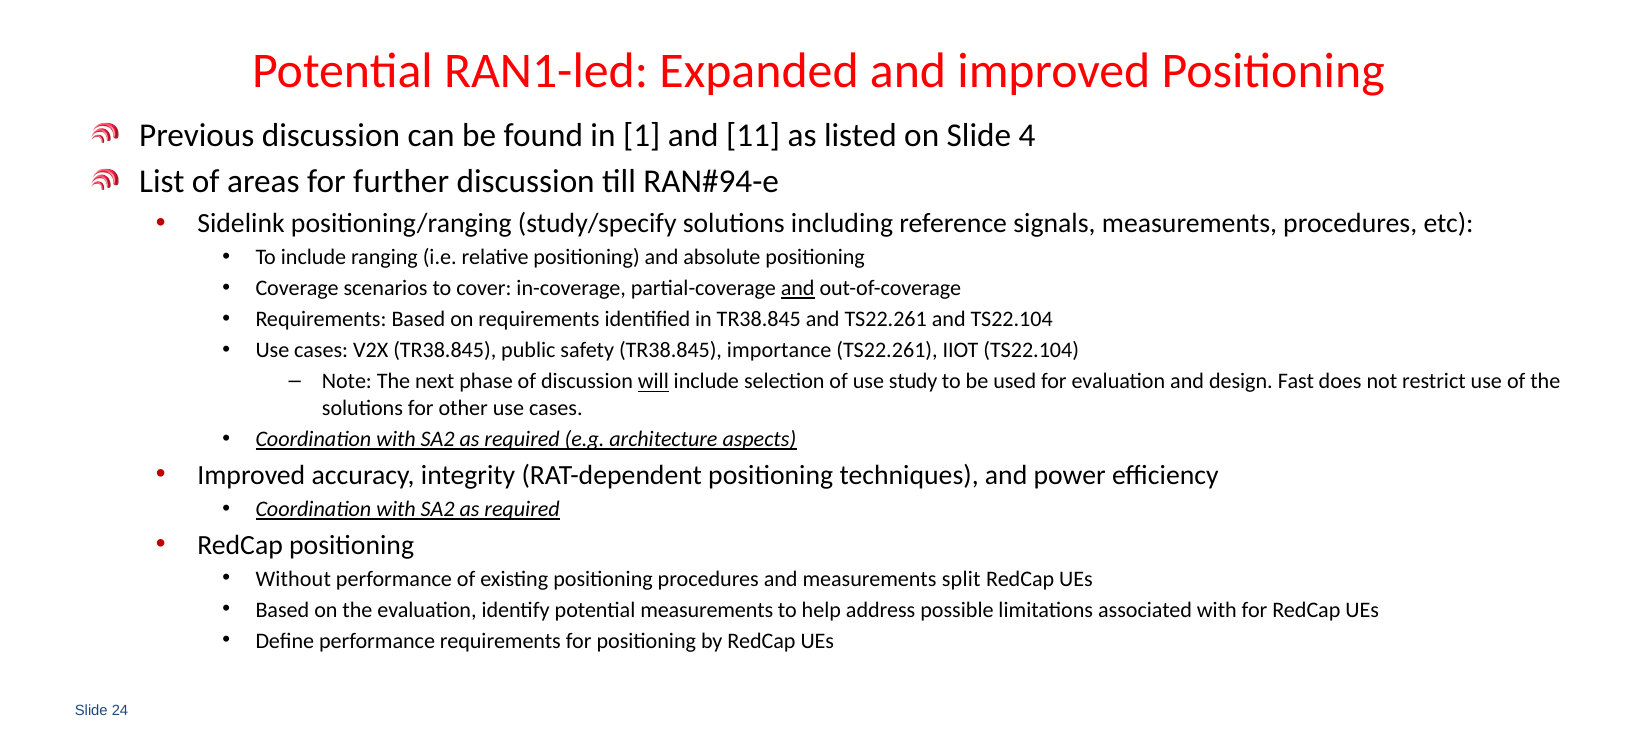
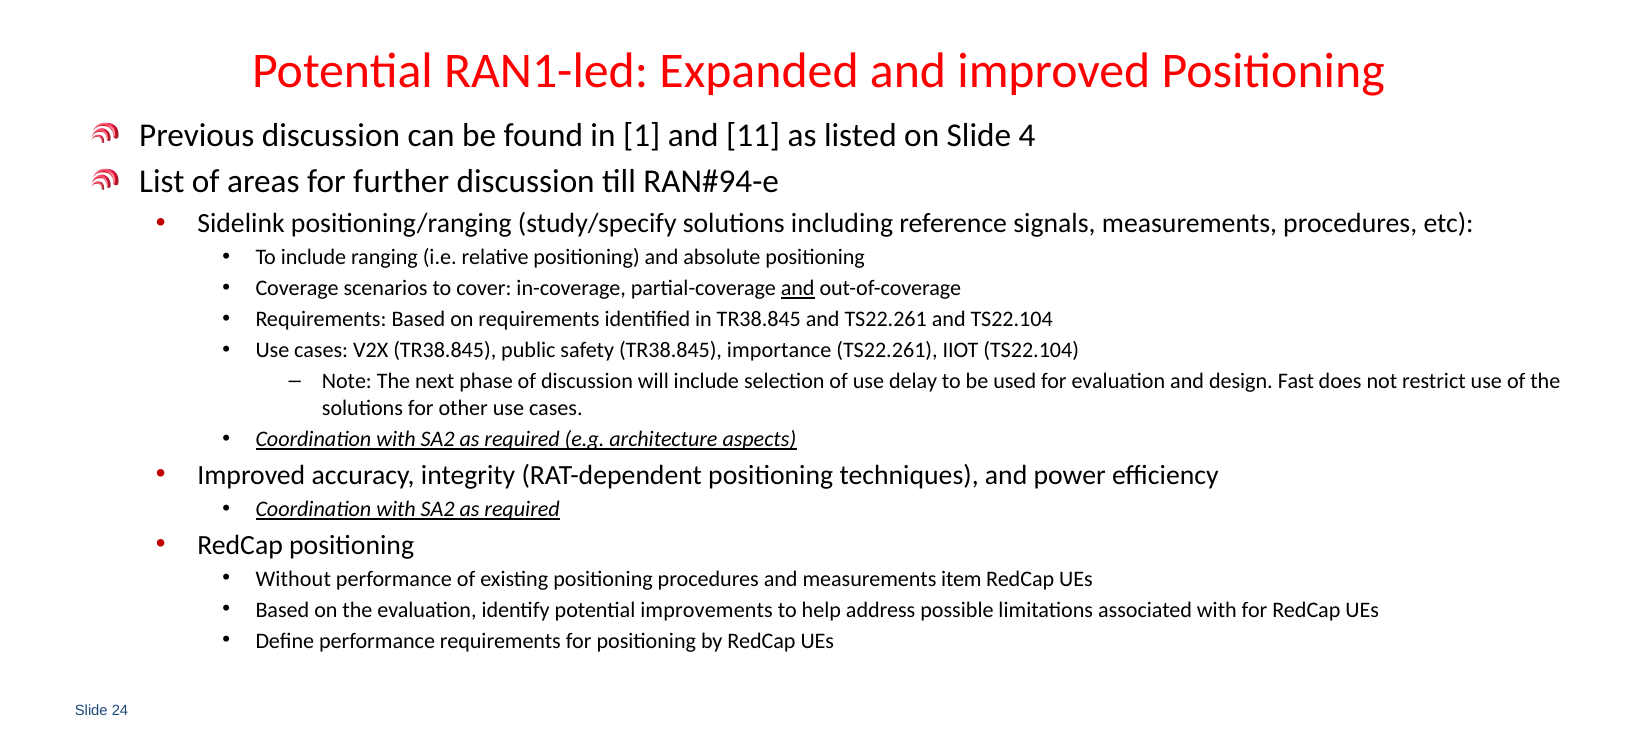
will underline: present -> none (653, 382)
study: study -> delay (913, 382)
split: split -> item (961, 579)
potential measurements: measurements -> improvements (707, 610)
